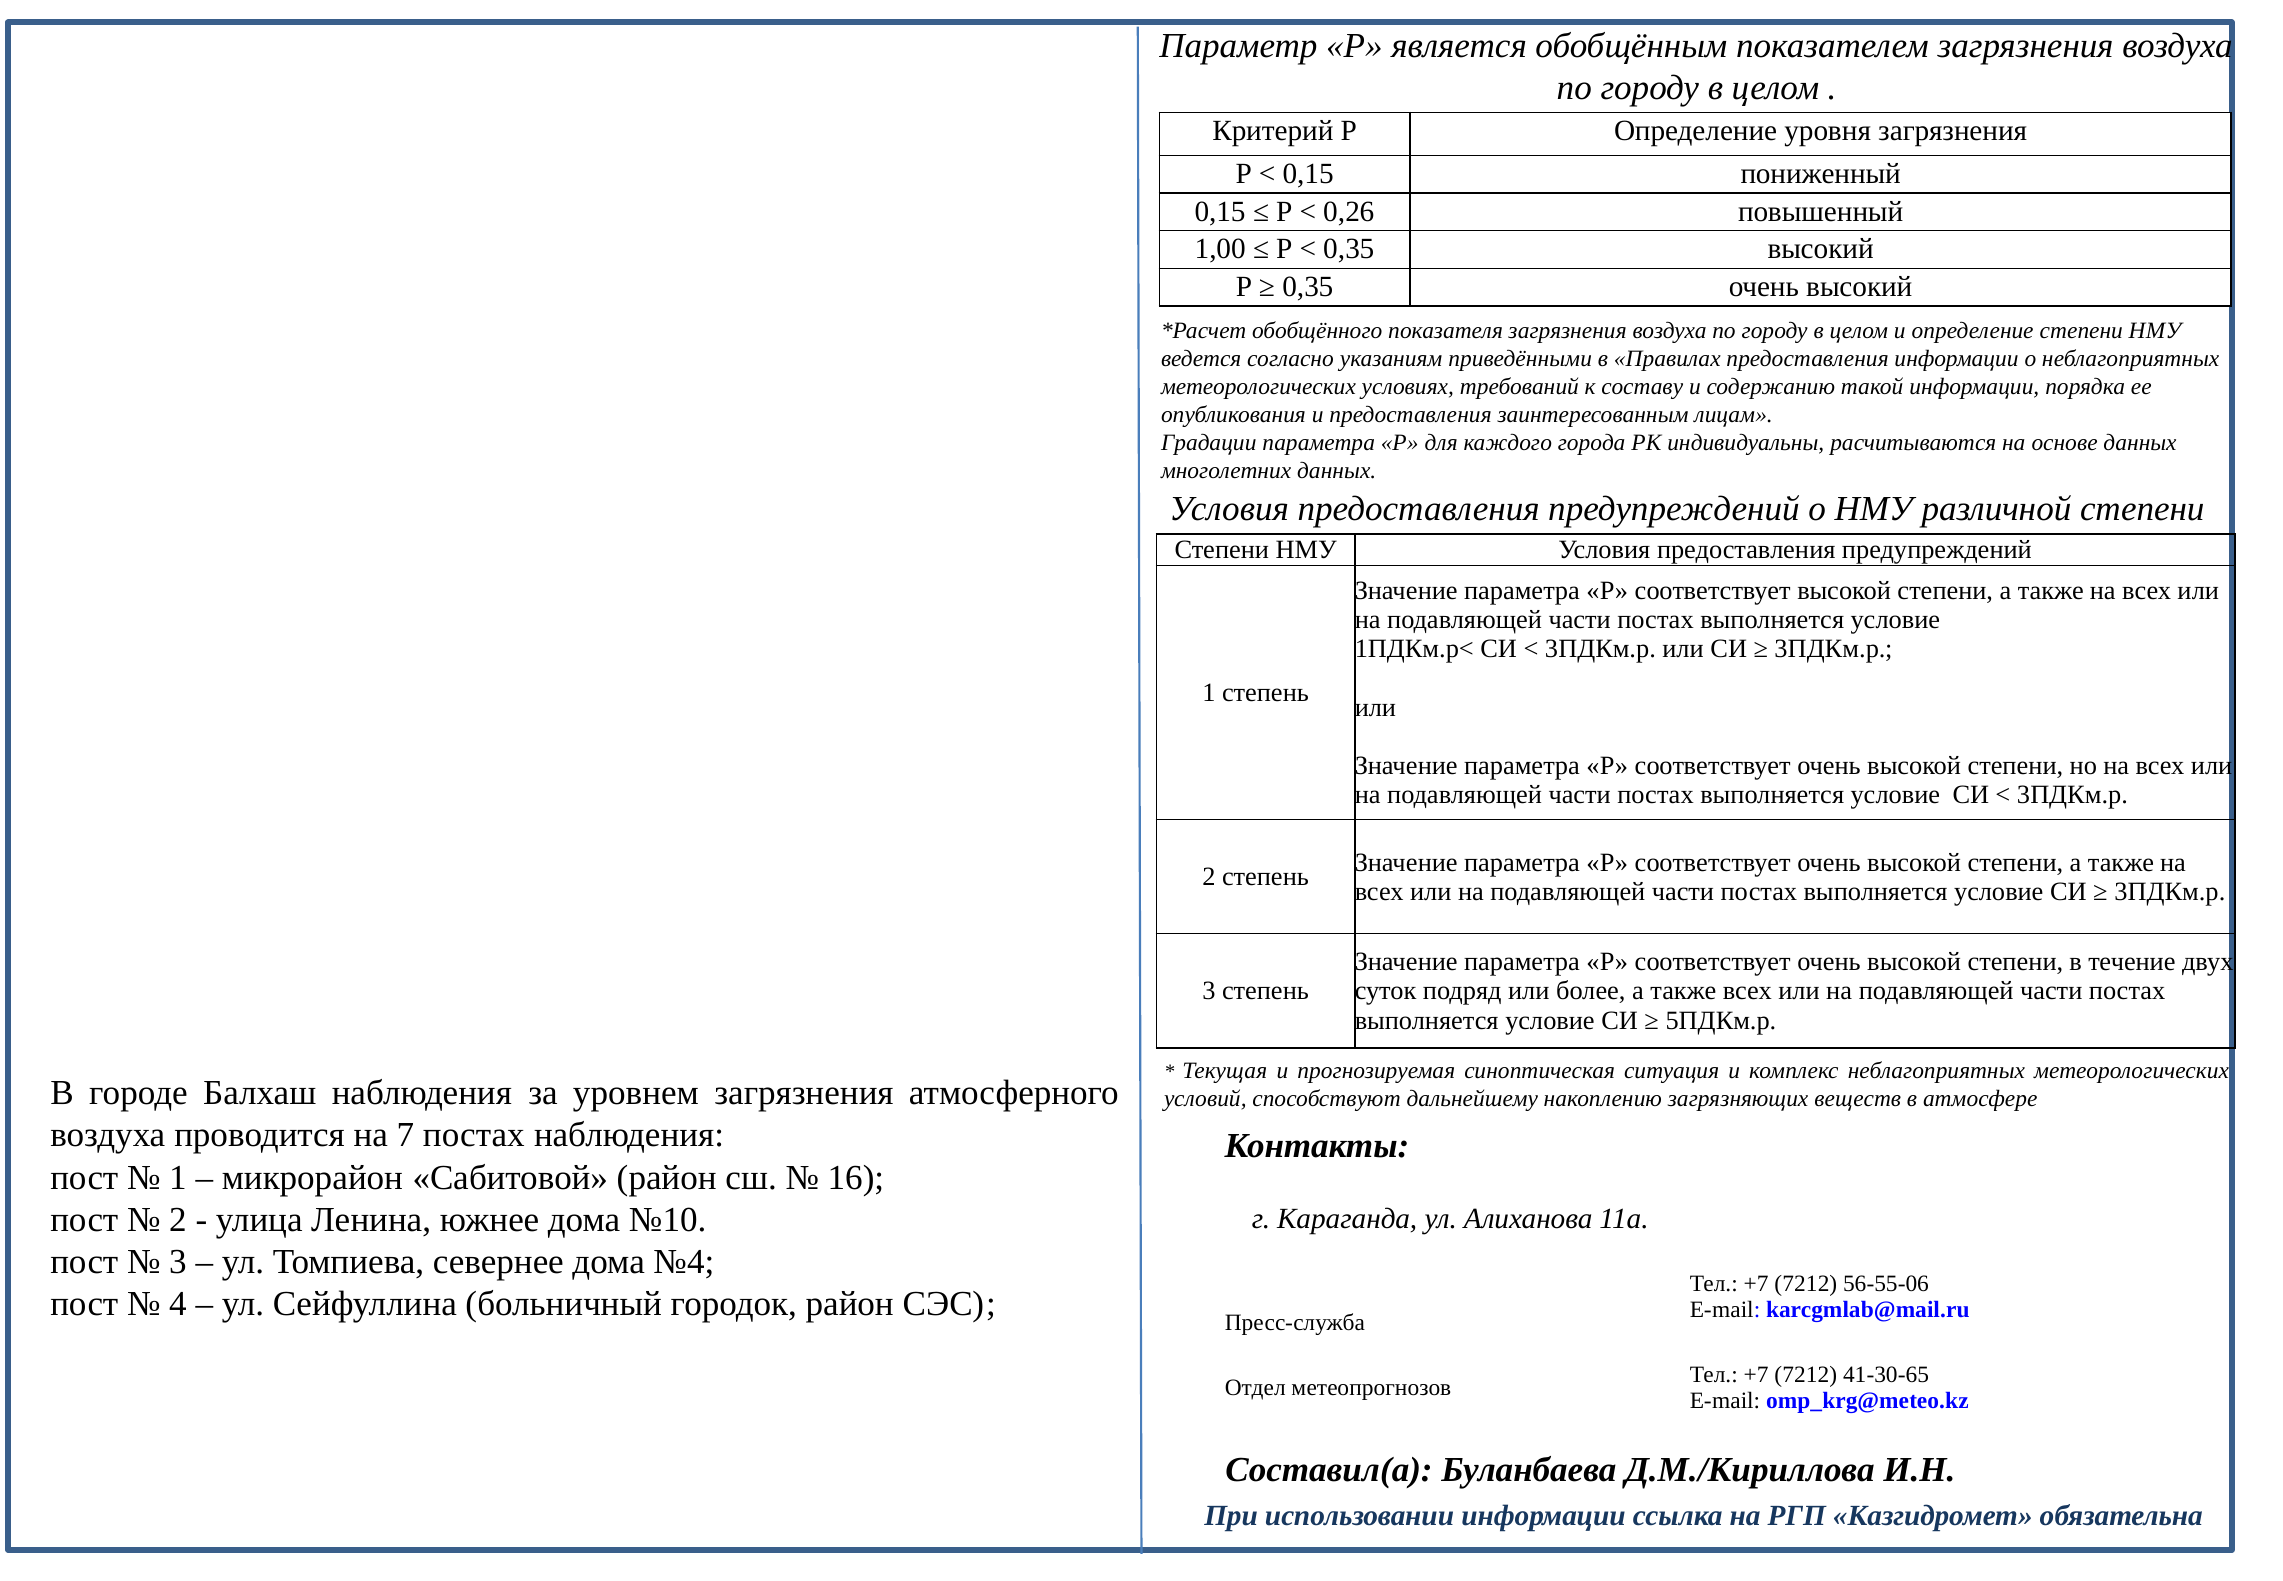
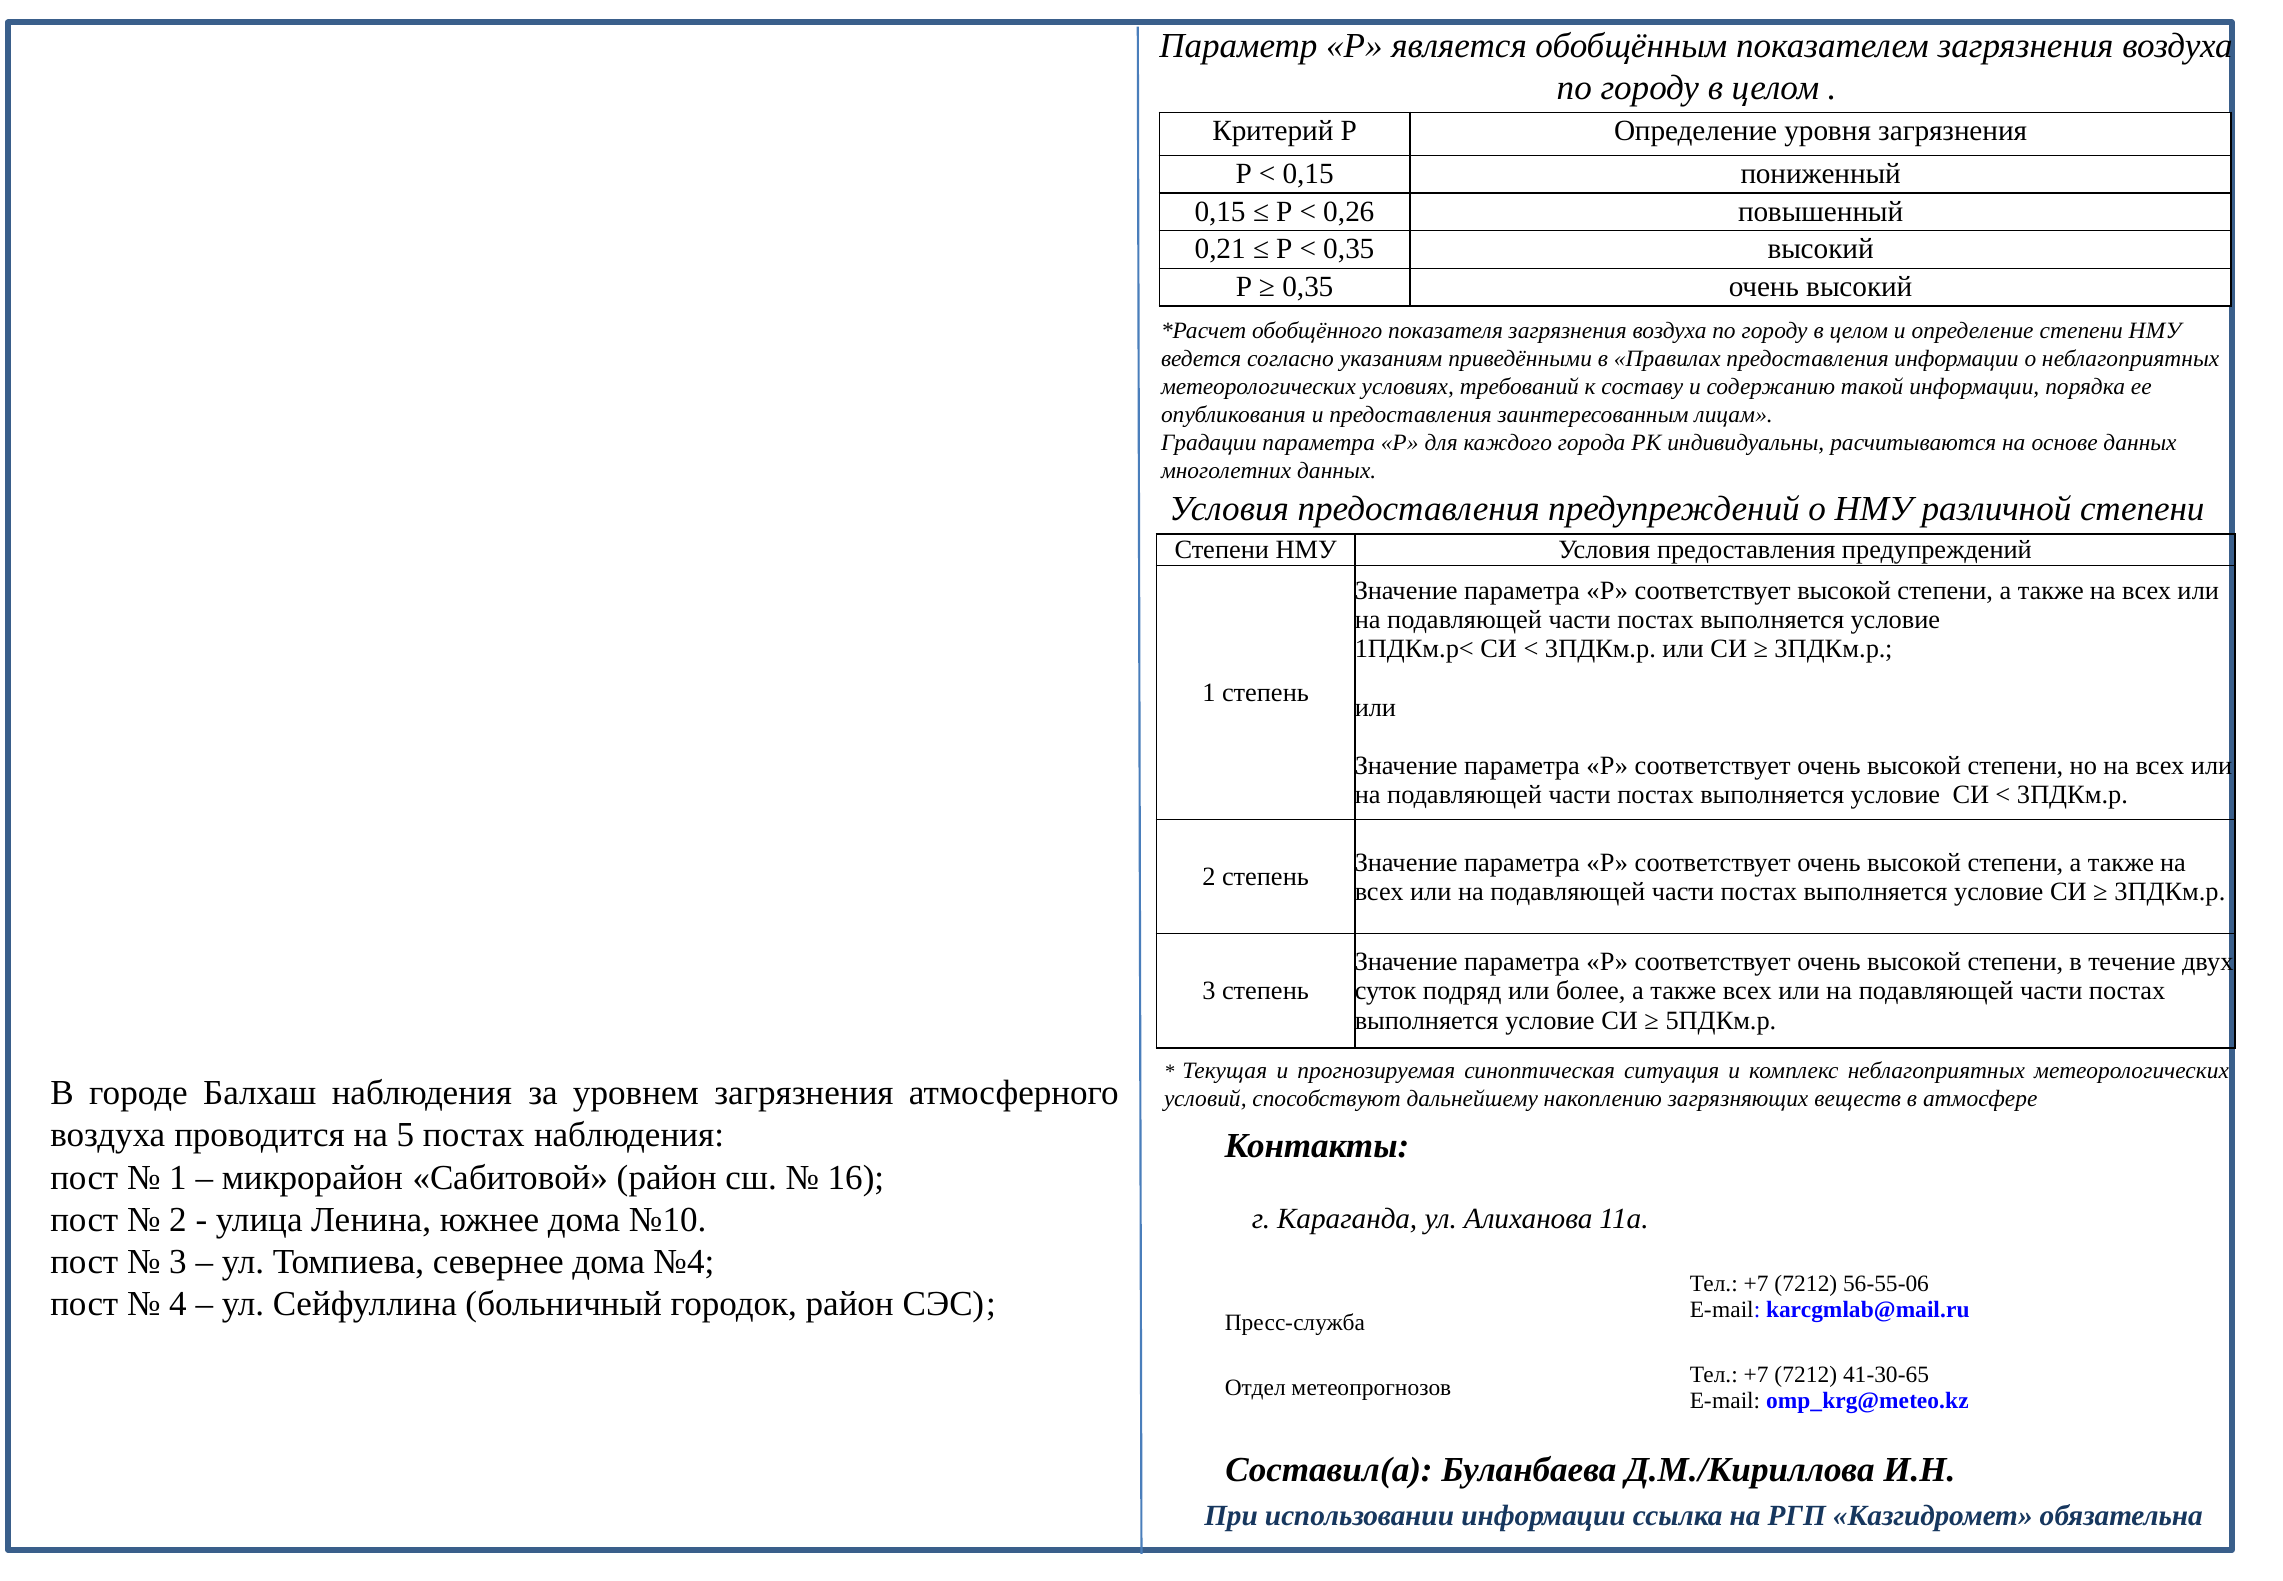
1,00: 1,00 -> 0,21 (1220, 249)
7: 7 -> 5 (405, 1135)
